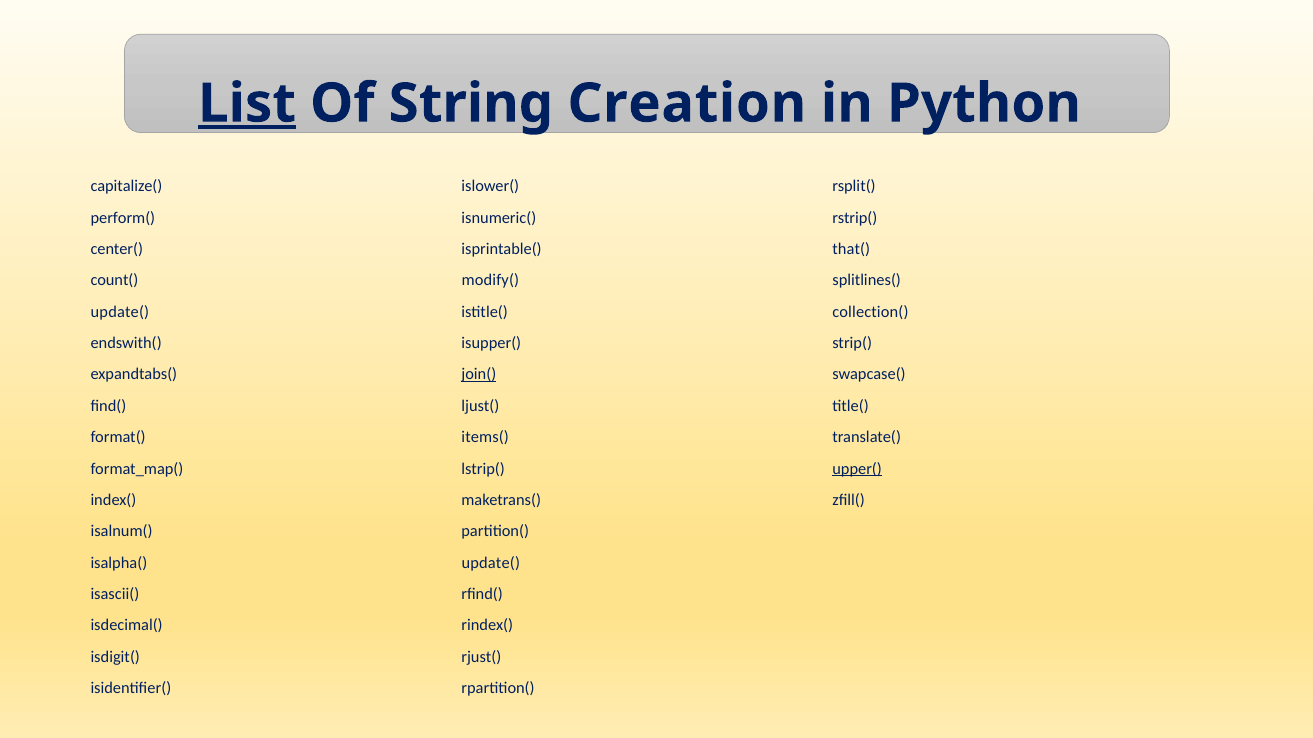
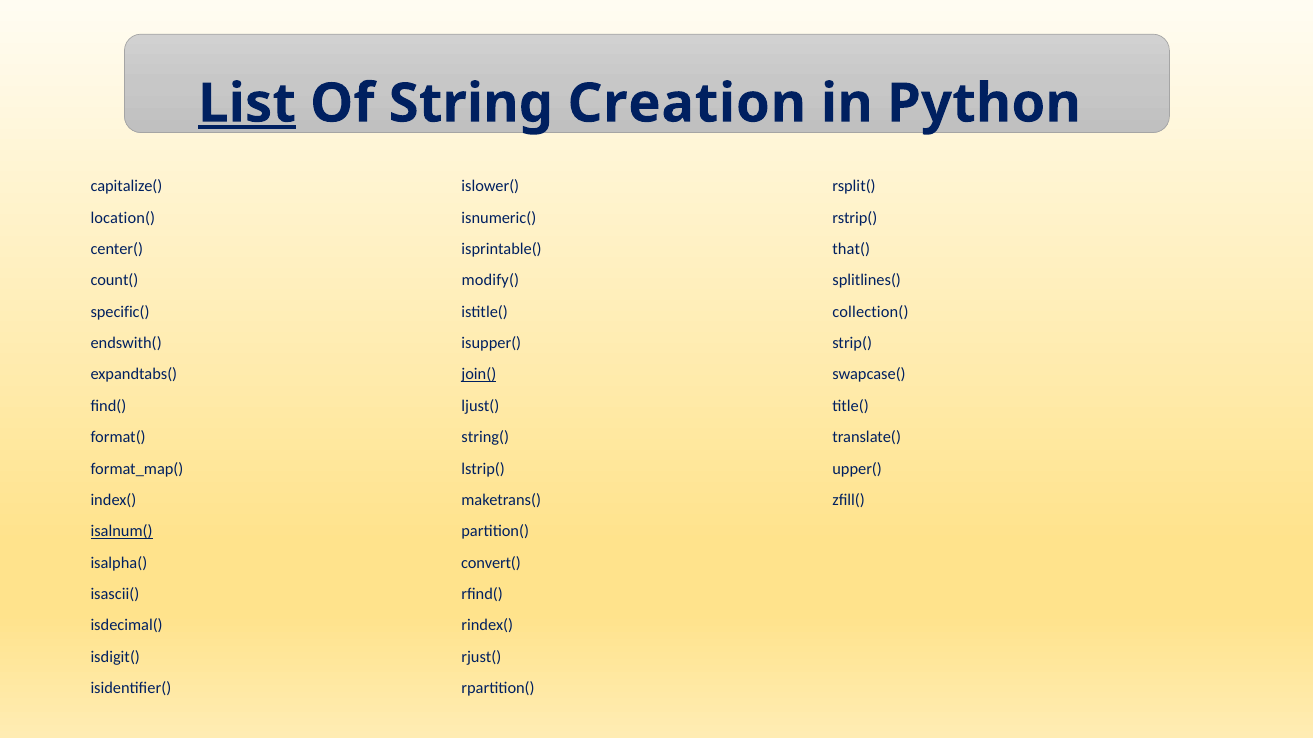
perform(: perform( -> location( (123, 218)
update(: update( -> specific( (120, 312)
items(: items( -> string( (485, 438)
upper( underline: present -> none (857, 469)
isalnum( underline: none -> present (122, 532)
update(: update( -> convert( (491, 563)
